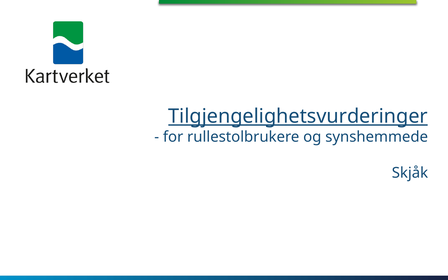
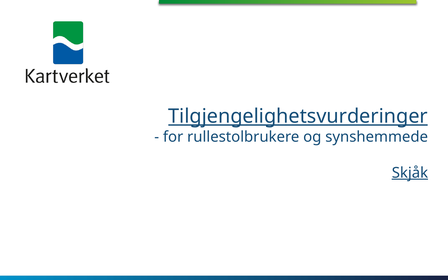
Skjåk underline: none -> present (410, 173)
